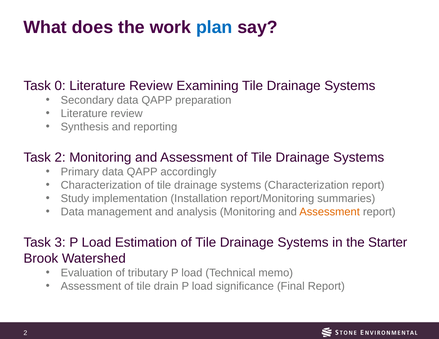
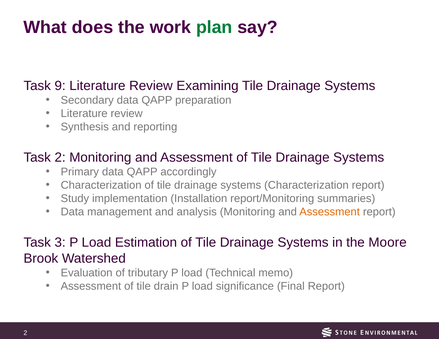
plan colour: blue -> green (214, 27)
0: 0 -> 9 (60, 86)
Starter: Starter -> Moore (388, 243)
